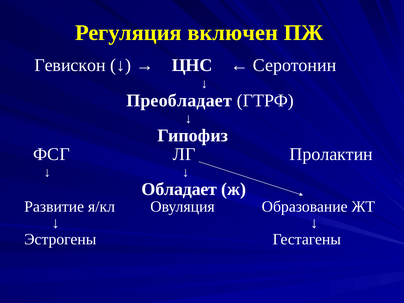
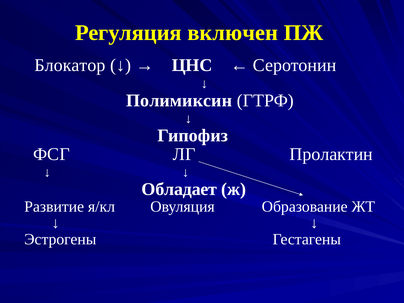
Гевискон: Гевискон -> Блокатор (70, 65)
Преобладает: Преобладает -> Полимиксин (179, 100)
